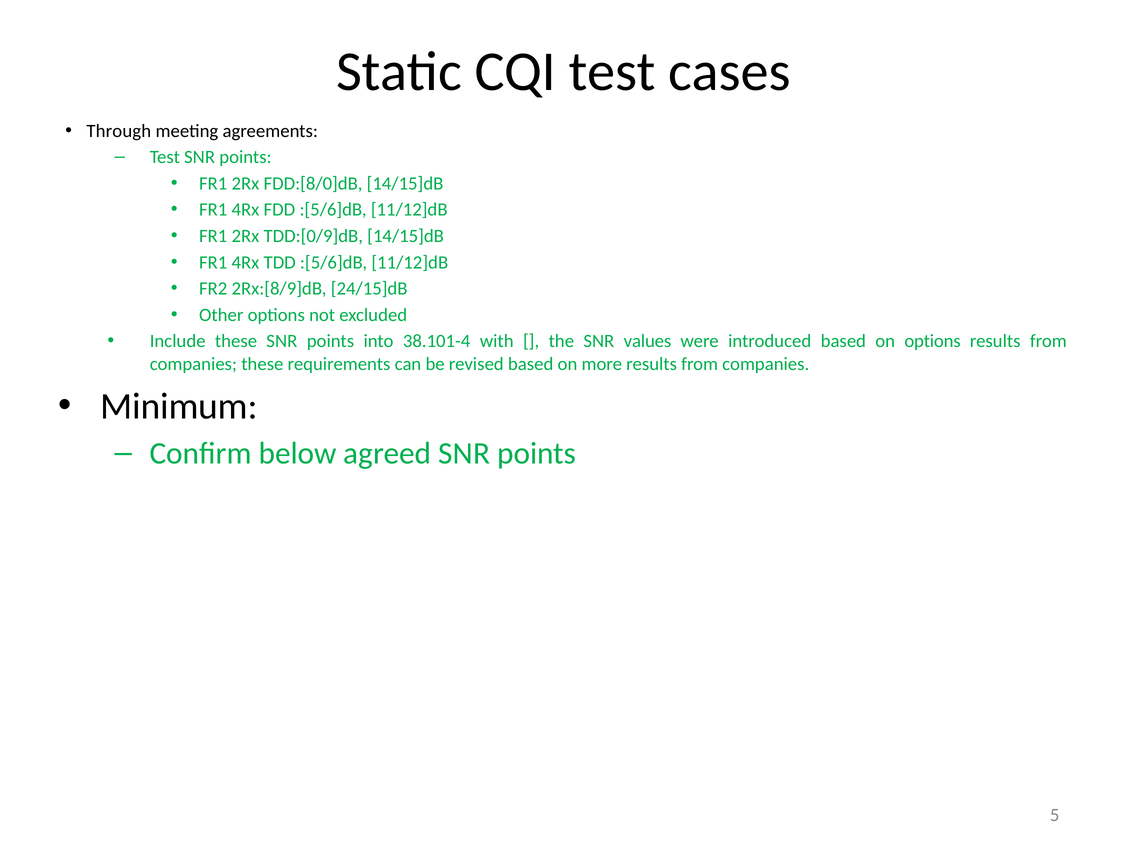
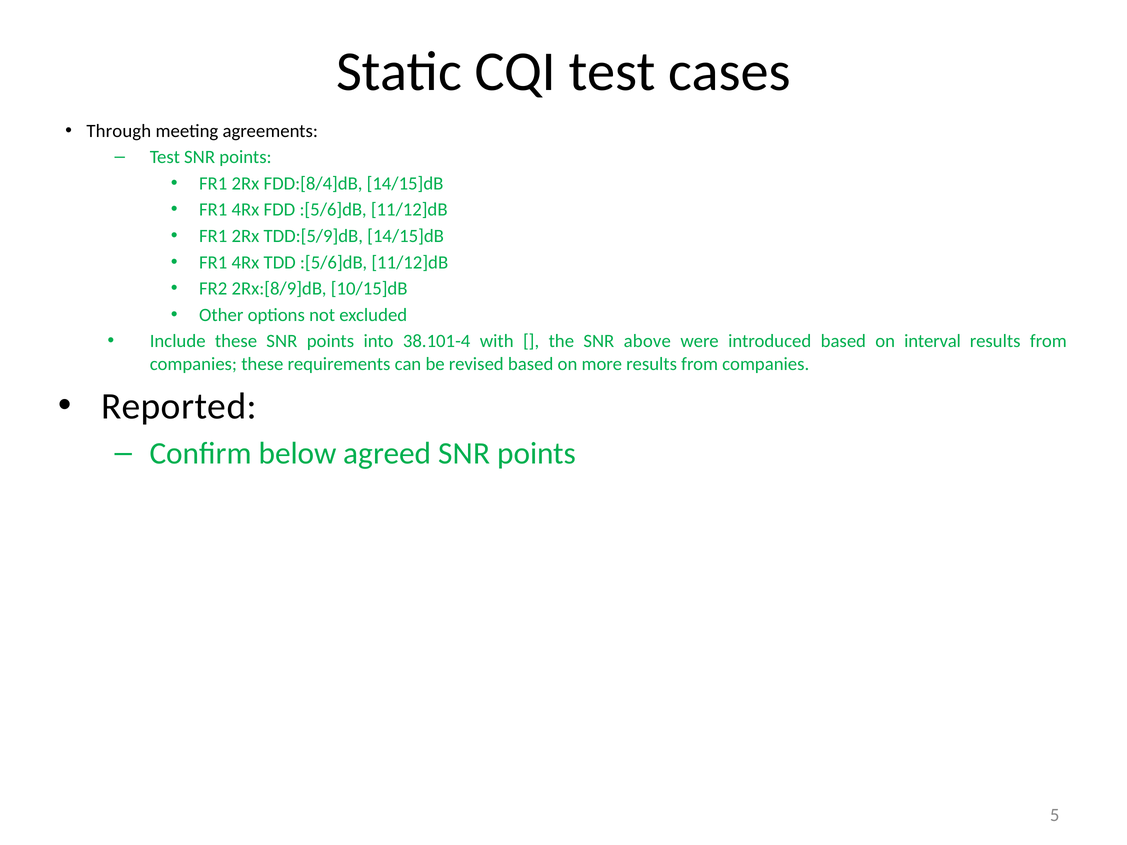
FDD:[8/0]dB: FDD:[8/0]dB -> FDD:[8/4]dB (313, 184)
TDD:[0/9]dB: TDD:[0/9]dB -> TDD:[5/9]dB (313, 236)
24/15]dB: 24/15]dB -> 10/15]dB (369, 289)
values: values -> above (647, 341)
on options: options -> interval (933, 341)
Minimum: Minimum -> Reported (179, 407)
